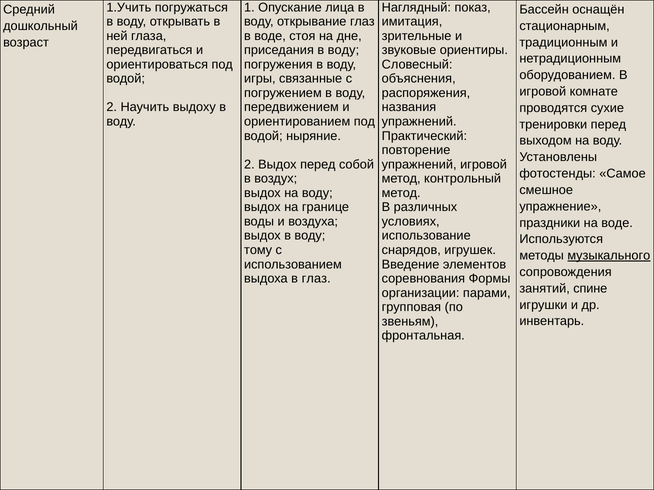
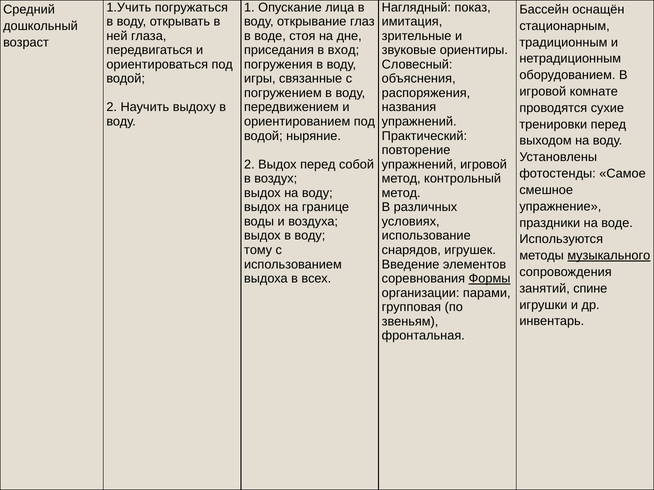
приседания в воду: воду -> вход (343, 50)
в глаз: глаз -> всех (316, 279)
Формы underline: none -> present (490, 279)
